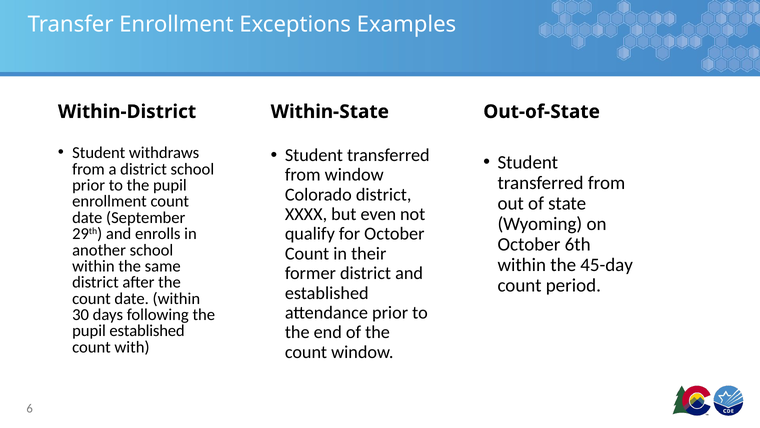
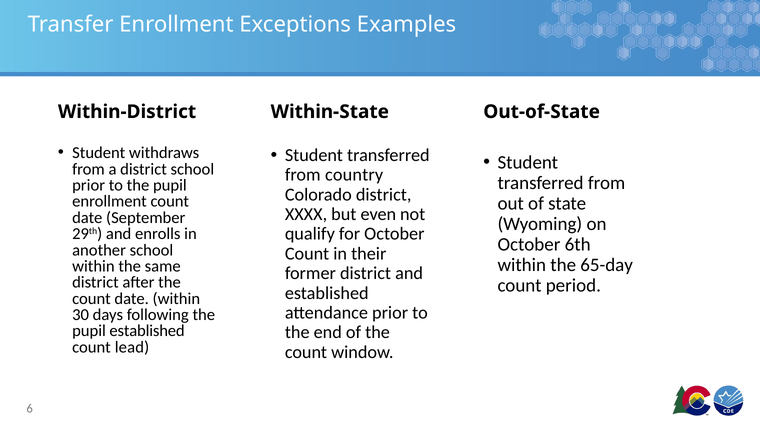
from window: window -> country (354, 175)
45-day: 45-day -> 65-day (607, 265)
with: with -> lead (132, 347)
